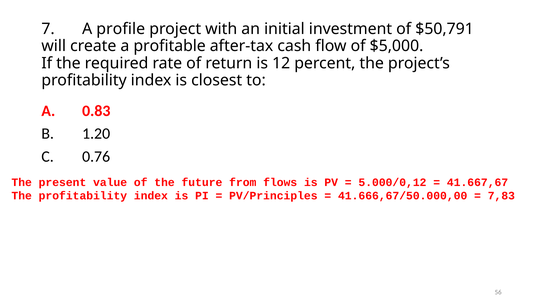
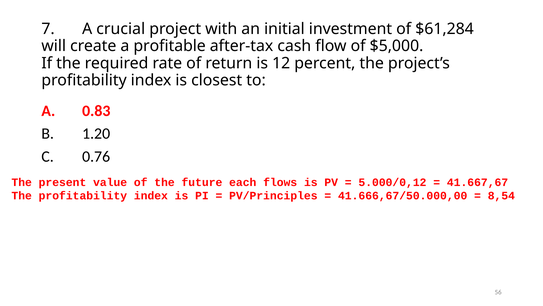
profile: profile -> crucial (121, 29)
$50,791: $50,791 -> $61,284 (445, 29)
from: from -> each (243, 182)
7,83: 7,83 -> 8,54 (501, 196)
